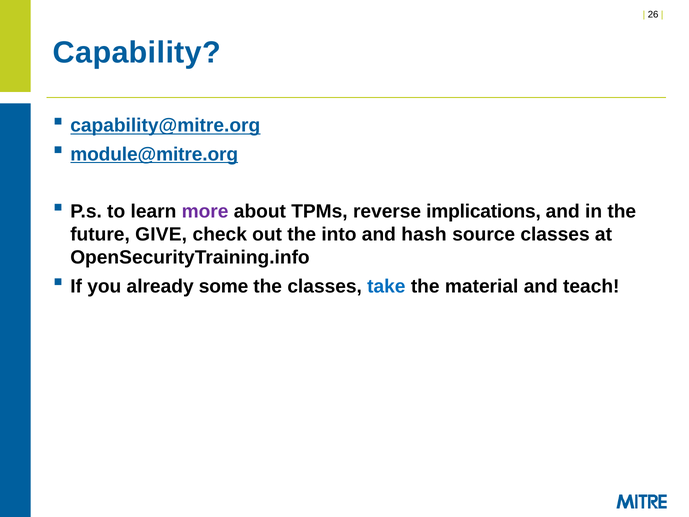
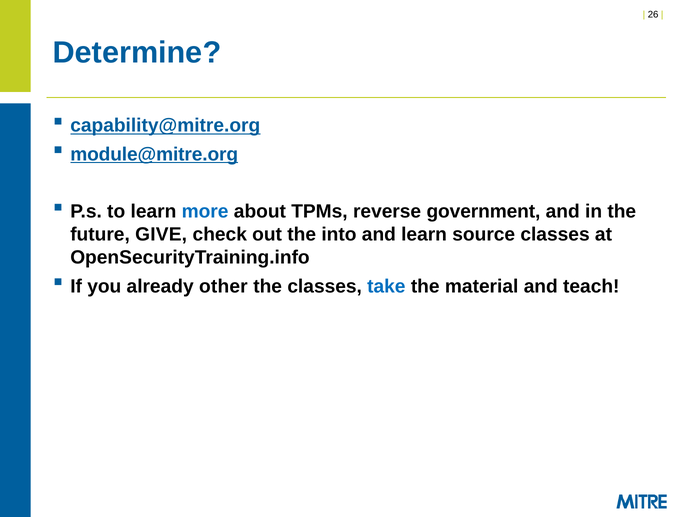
Capability: Capability -> Determine (137, 52)
more colour: purple -> blue (205, 212)
implications: implications -> government (483, 212)
and hash: hash -> learn (424, 235)
some: some -> other (223, 286)
